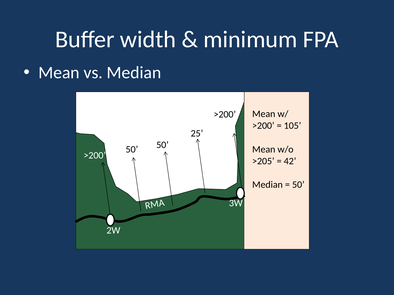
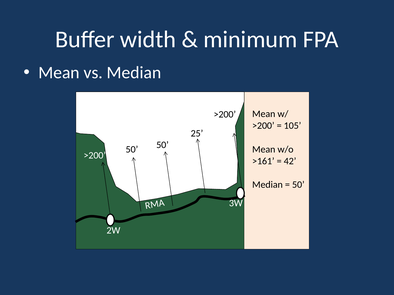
>205: >205 -> >161 (263, 161)
